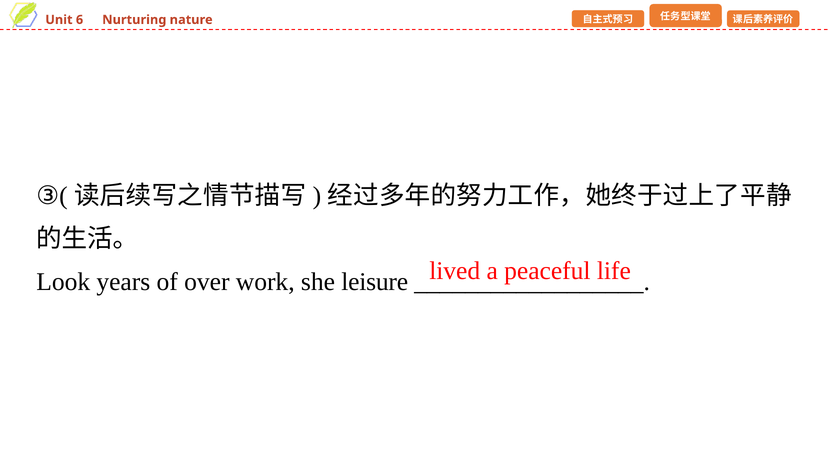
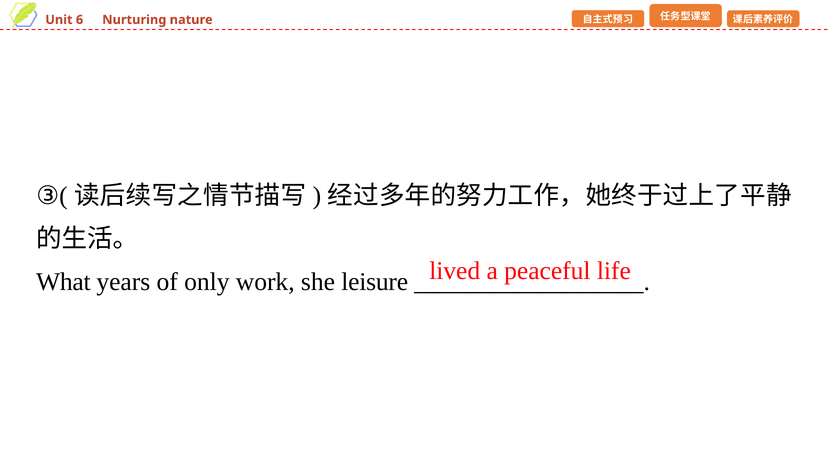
Look: Look -> What (63, 282)
over: over -> only (207, 282)
